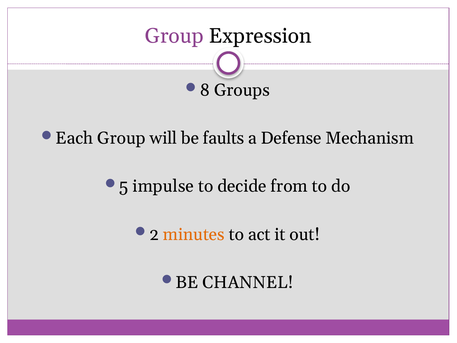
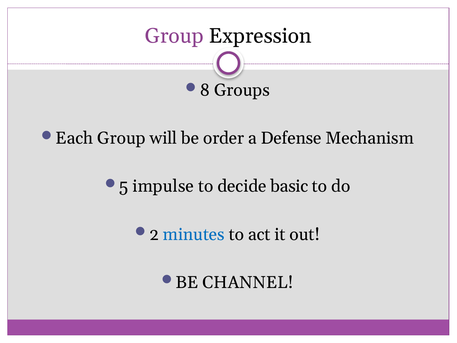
faults: faults -> order (224, 138)
from: from -> basic (289, 186)
minutes colour: orange -> blue (194, 234)
